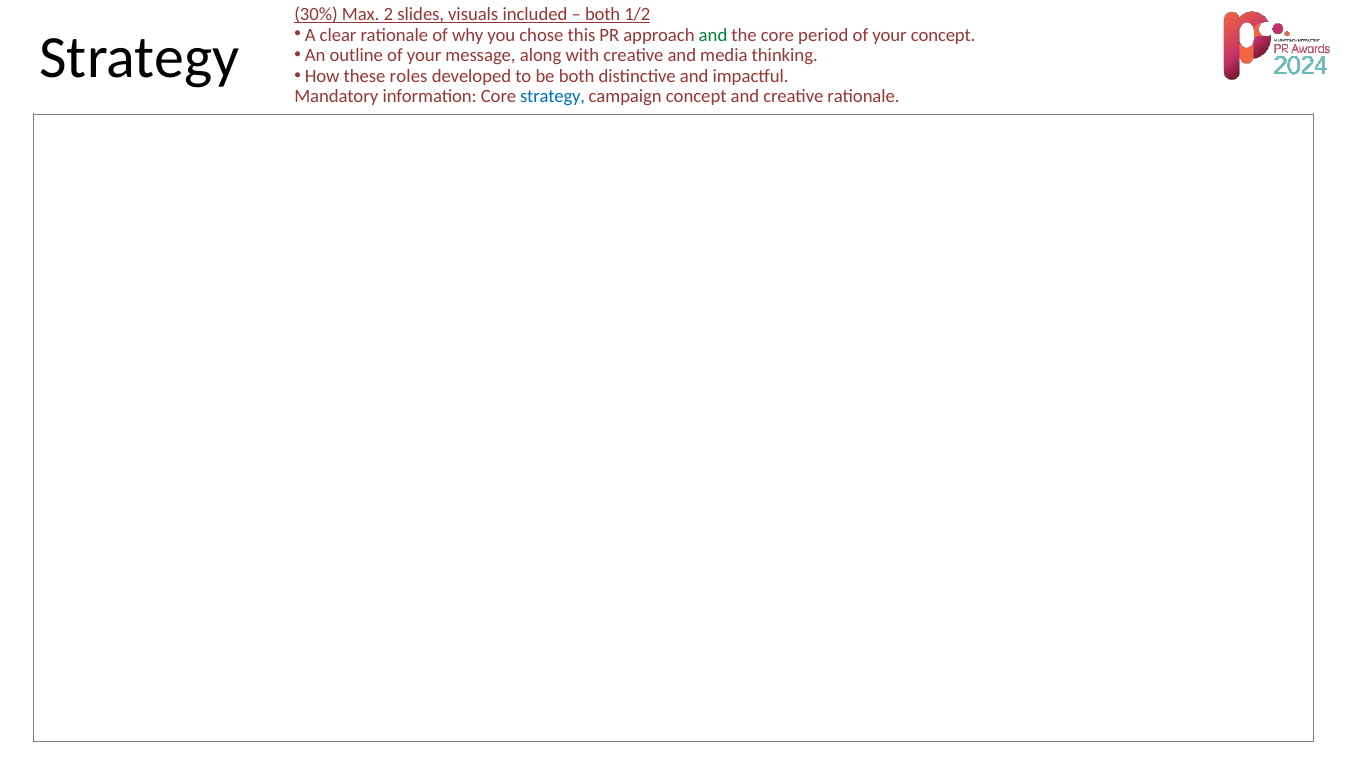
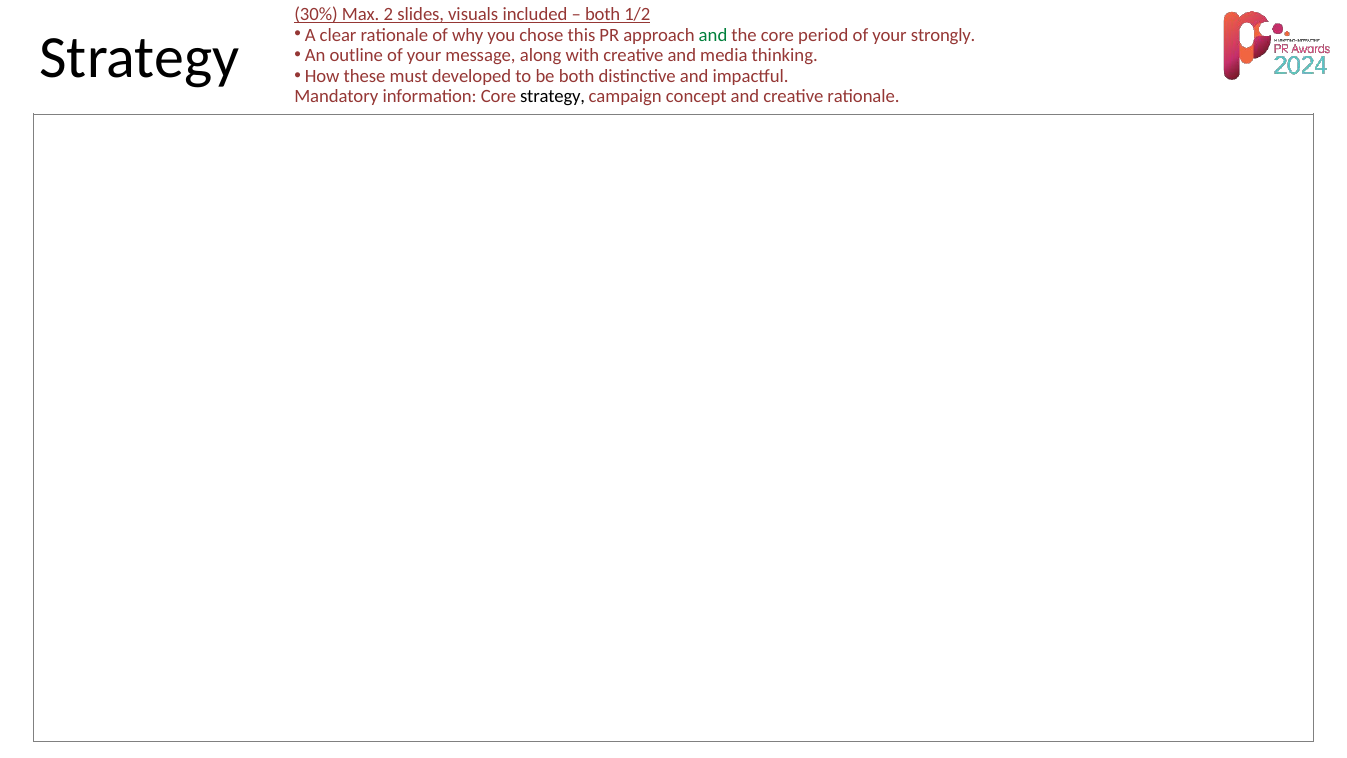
your concept: concept -> strongly (943, 35)
roles: roles -> must (409, 76)
strategy colour: blue -> black (553, 97)
